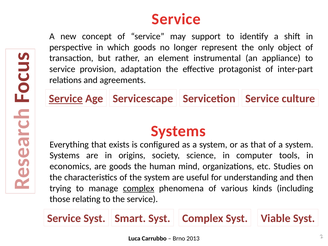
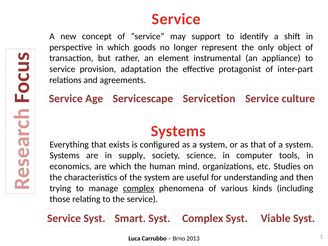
Service underline: present -> none (66, 99)
origins: origins -> supply (132, 155)
are goods: goods -> which (120, 166)
